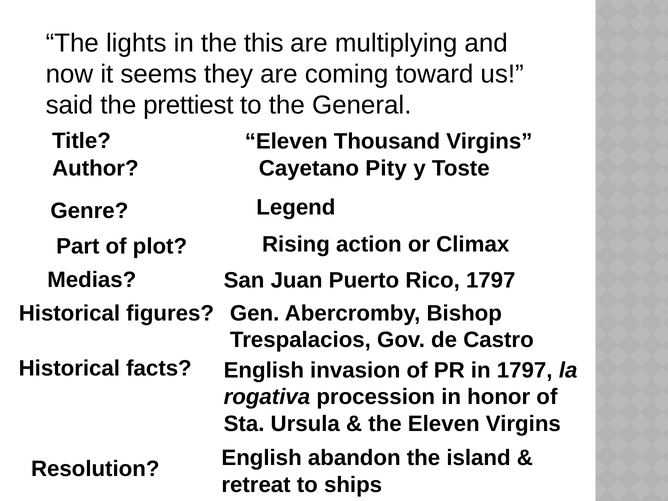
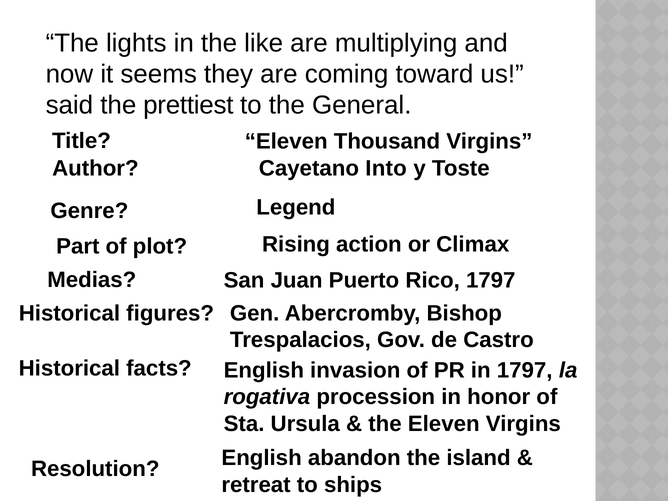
this: this -> like (264, 43)
Pity: Pity -> Into (386, 168)
